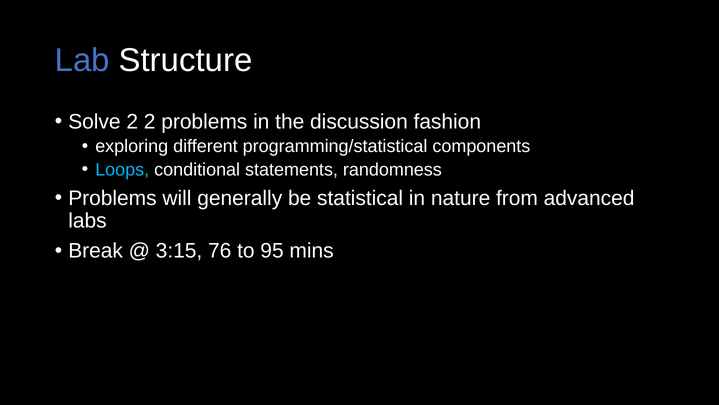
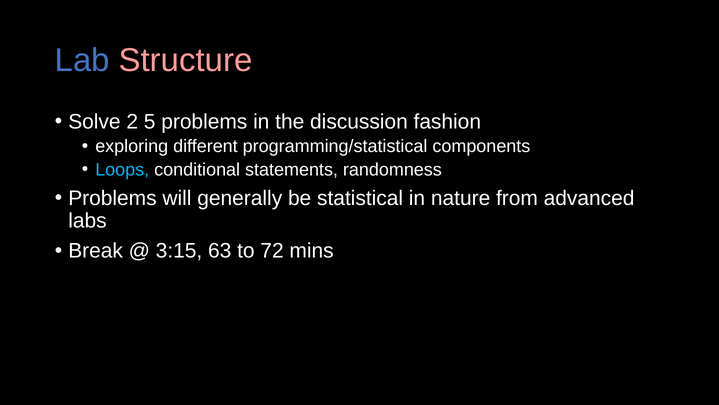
Structure colour: white -> pink (186, 60)
2 2: 2 -> 5 (150, 122)
76: 76 -> 63 (220, 251)
95: 95 -> 72 (272, 251)
